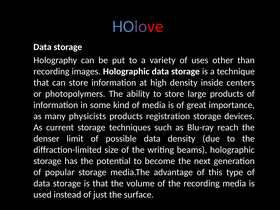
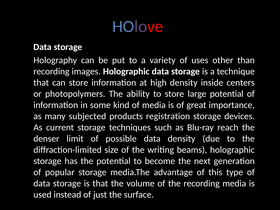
large products: products -> potential (227, 94)
physicists: physicists -> subjected (87, 116)
